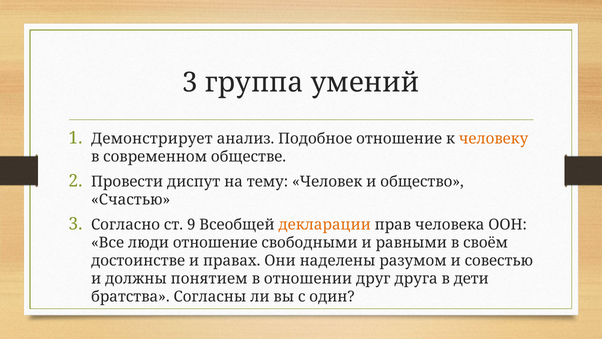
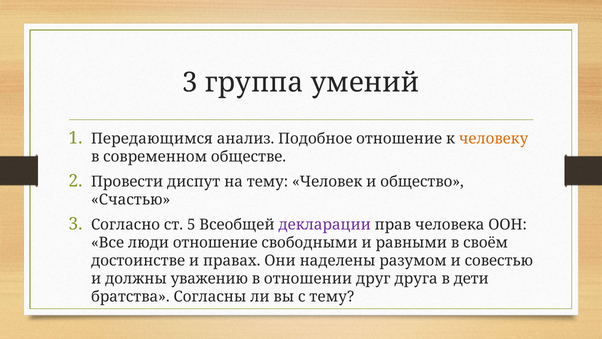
Демонстрирует: Демонстрирует -> Передающимся (152, 139)
9: 9 -> 5 (191, 224)
декларации colour: orange -> purple (325, 224)
понятием: понятием -> уважению (209, 279)
с один: один -> тему (332, 297)
